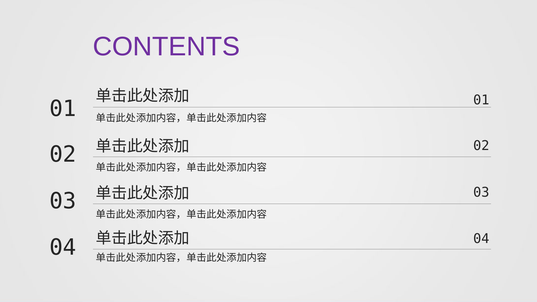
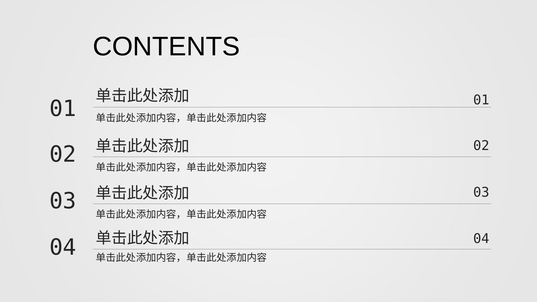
CONTENTS colour: purple -> black (166, 47)
